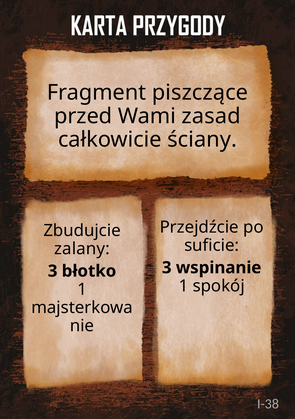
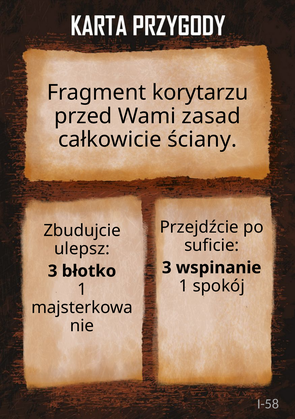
piszczące: piszczące -> korytarzu (200, 93)
zalany: zalany -> ulepsz (82, 249)
I-38: I-38 -> I-58 (268, 404)
